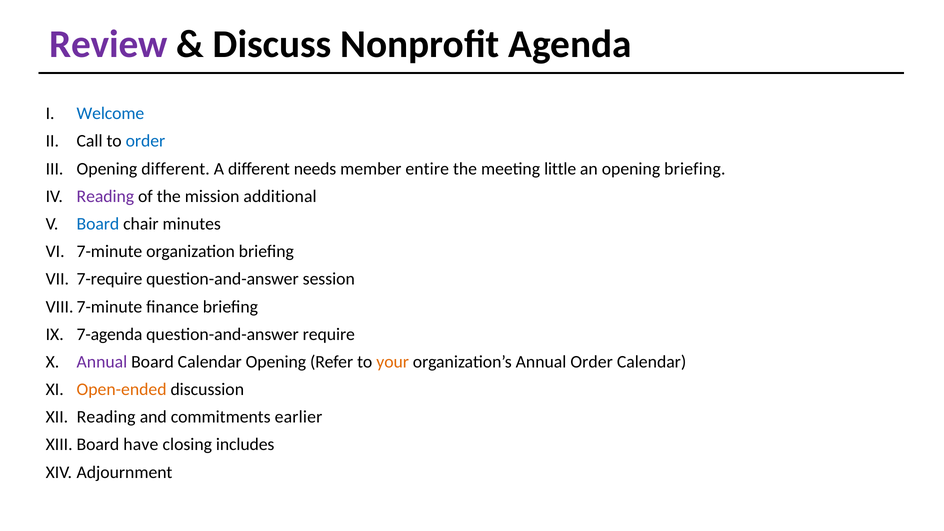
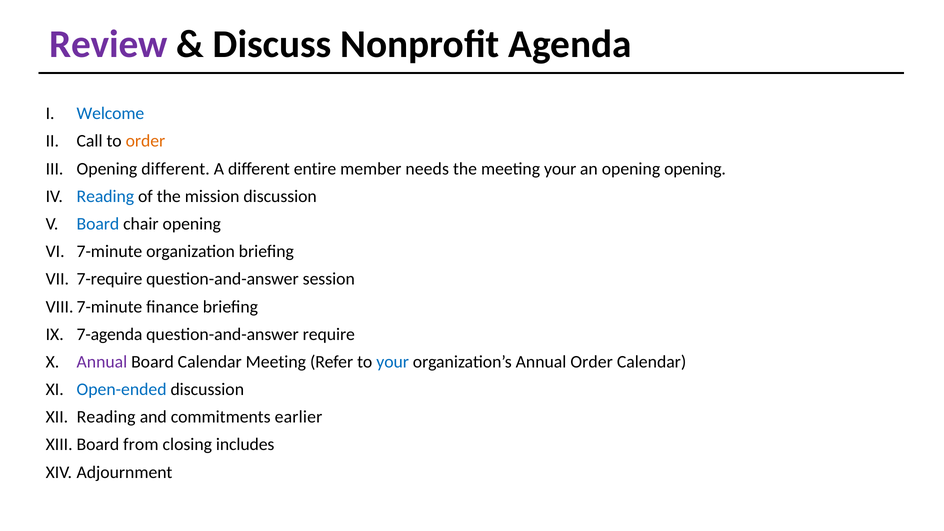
order colour: blue -> orange (145, 141)
needs: needs -> entire (315, 169)
entire: entire -> needs (427, 169)
meeting little: little -> your (560, 169)
opening briefing: briefing -> opening (695, 169)
Reading colour: purple -> blue (105, 196)
mission additional: additional -> discussion (280, 196)
chair minutes: minutes -> opening (192, 224)
Calendar Opening: Opening -> Meeting (276, 362)
your colour: orange -> blue (393, 362)
Open-ended colour: orange -> blue (122, 389)
have: have -> from (141, 445)
